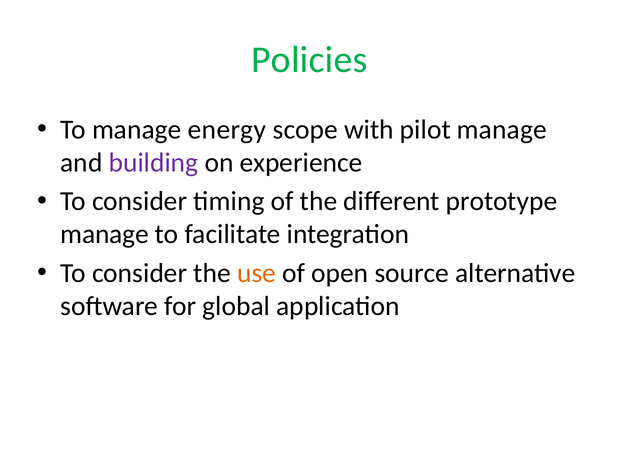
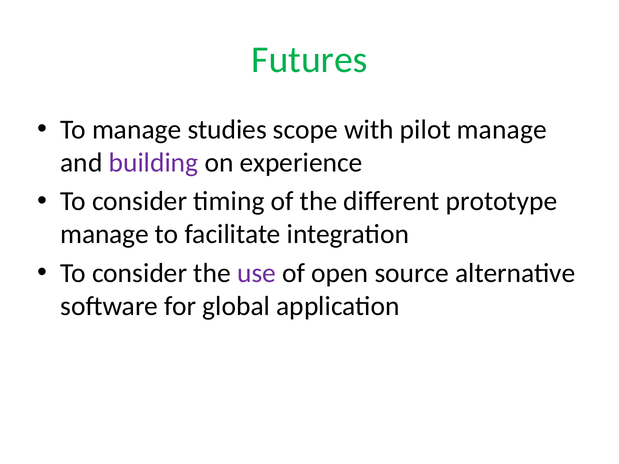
Policies: Policies -> Futures (309, 60)
energy: energy -> studies (227, 130)
use colour: orange -> purple (257, 273)
